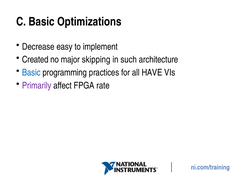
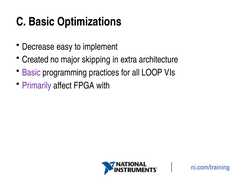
such: such -> extra (129, 60)
Basic colour: blue -> purple (31, 72)
HAVE: HAVE -> LOOP (152, 72)
rate: rate -> with (103, 85)
